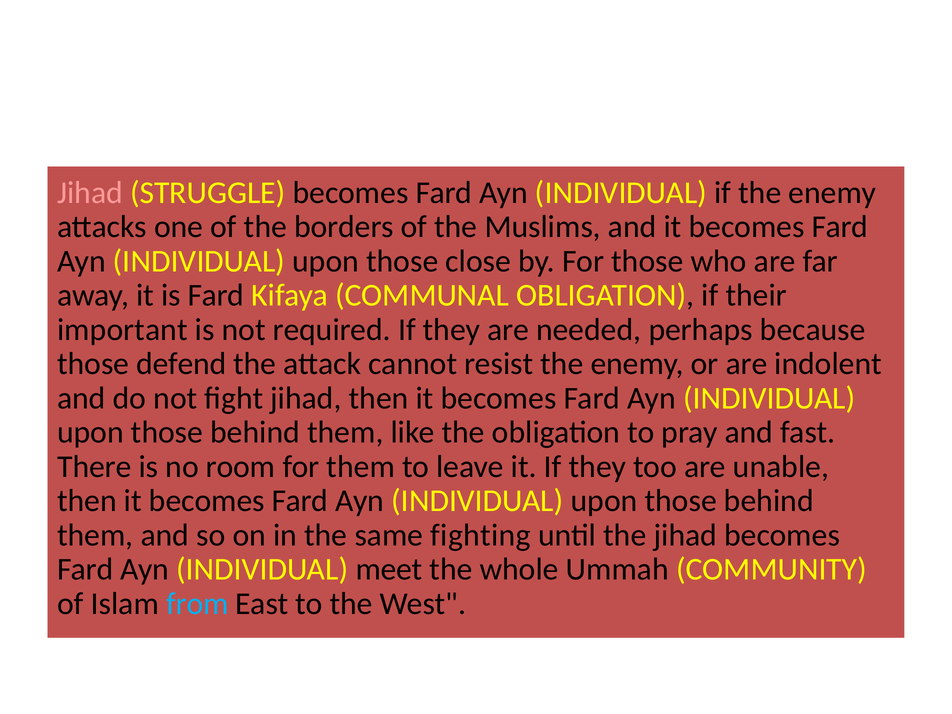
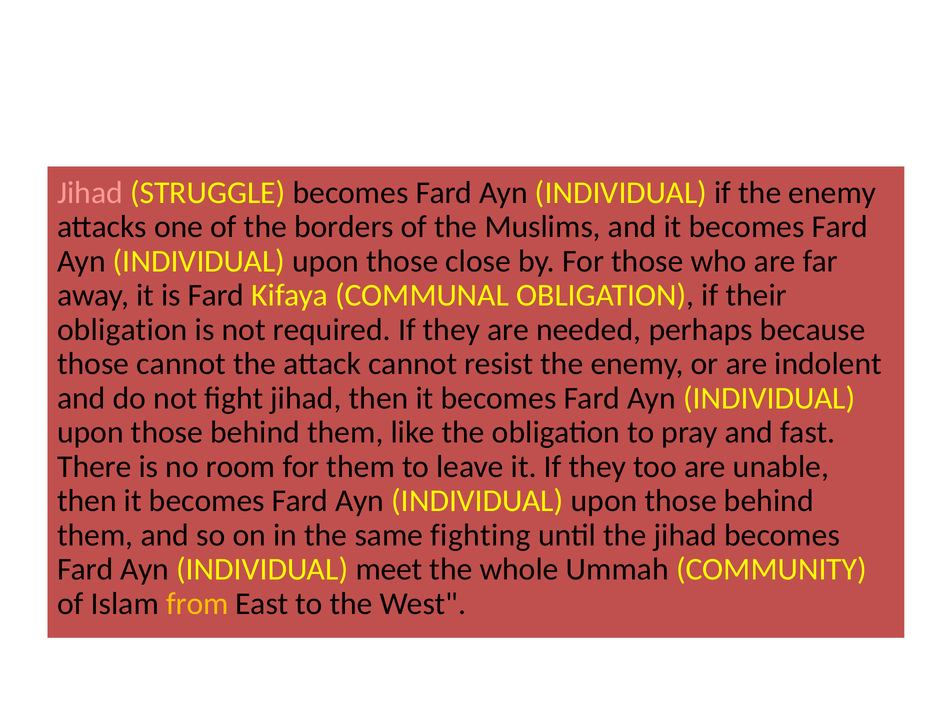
important: important -> obligation (122, 330)
those defend: defend -> cannot (181, 364)
from colour: light blue -> yellow (197, 604)
